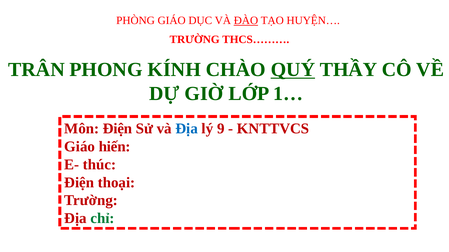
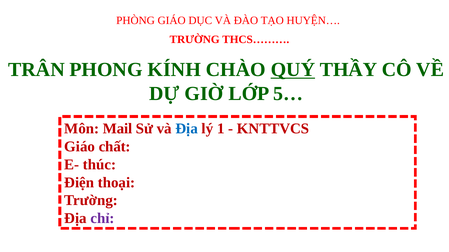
ĐÀO underline: present -> none (246, 20)
1…: 1… -> 5… (288, 94)
Môn Điện: Điện -> Mail (118, 129)
9: 9 -> 1 (221, 129)
hiến: hiến -> chất (115, 147)
chỉ colour: green -> purple (102, 219)
